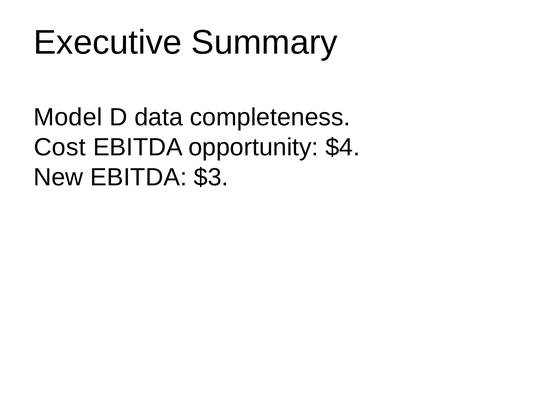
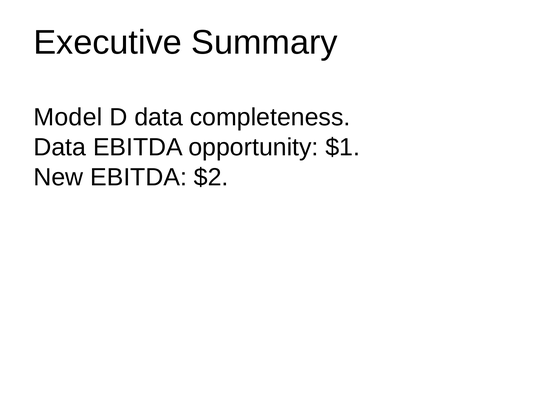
Cost: Cost -> Data (60, 147)
$4: $4 -> $1 (343, 147)
$3: $3 -> $2 (211, 177)
